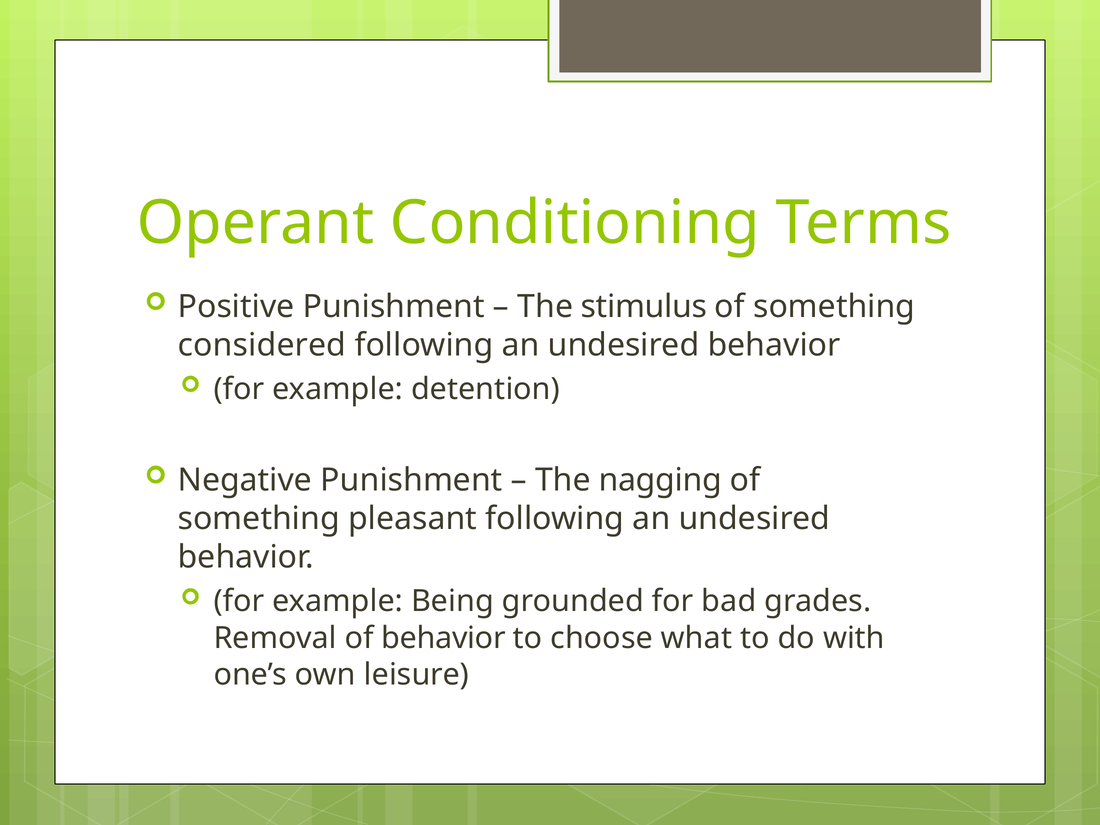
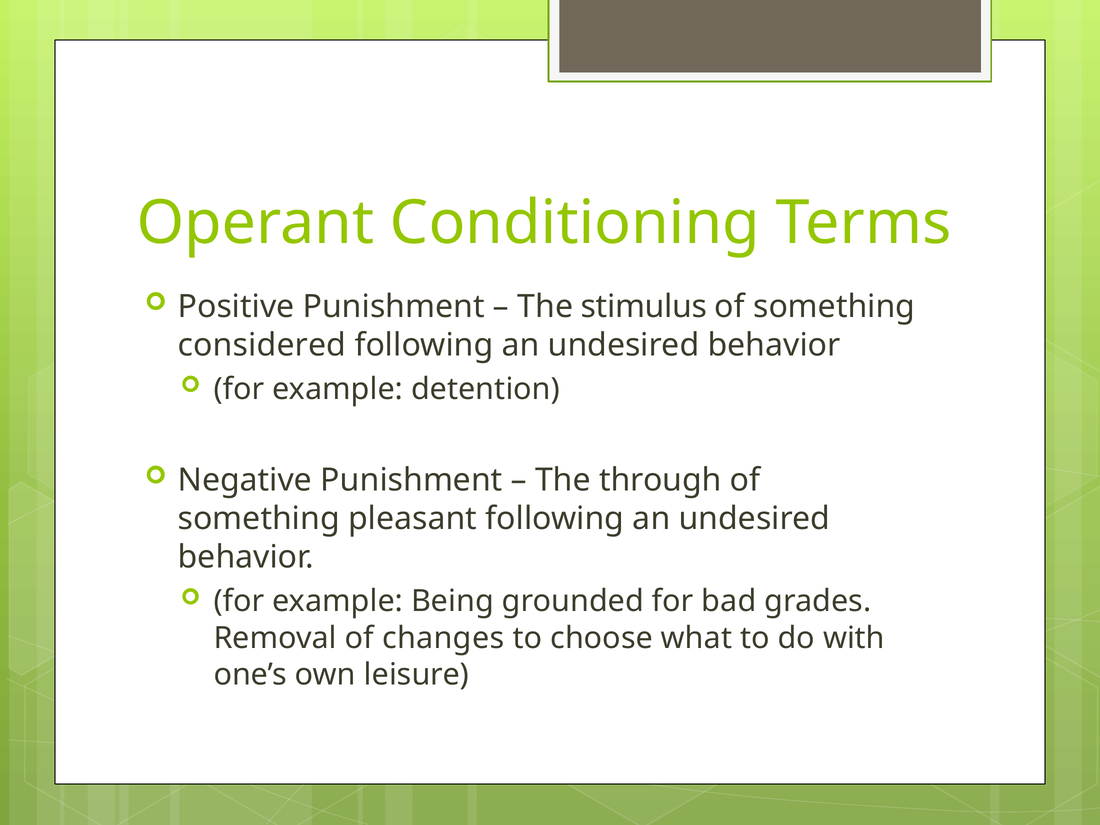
nagging: nagging -> through (660, 480)
of behavior: behavior -> changes (443, 638)
